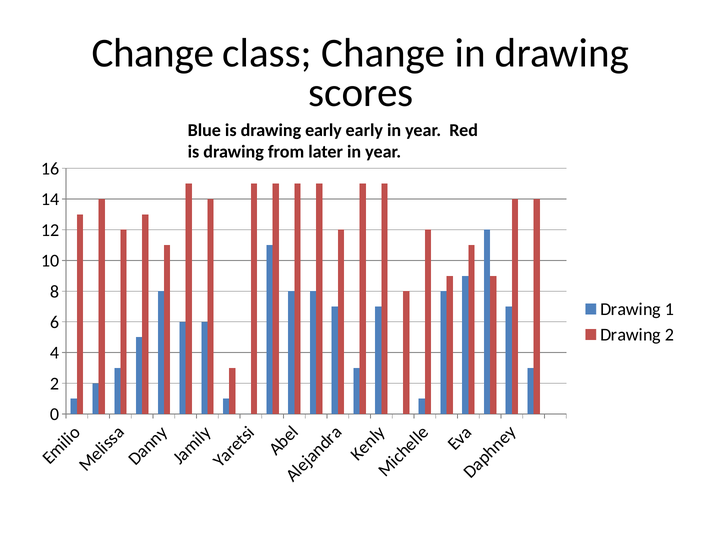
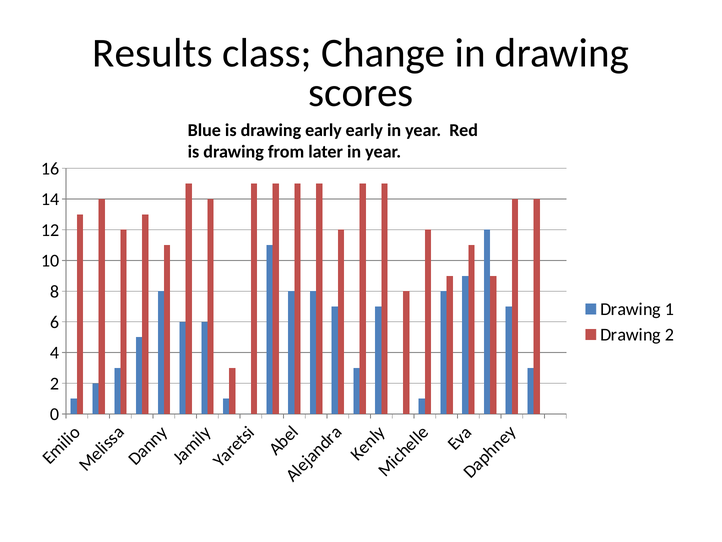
Change: Change -> Results (152, 53)
